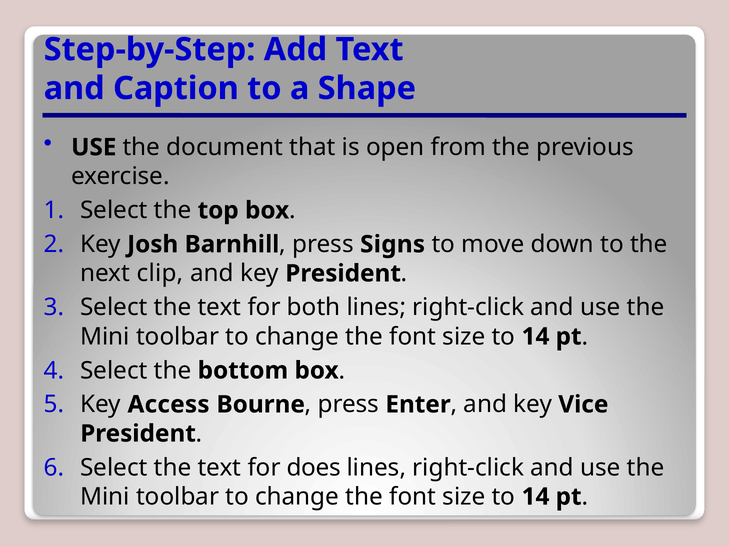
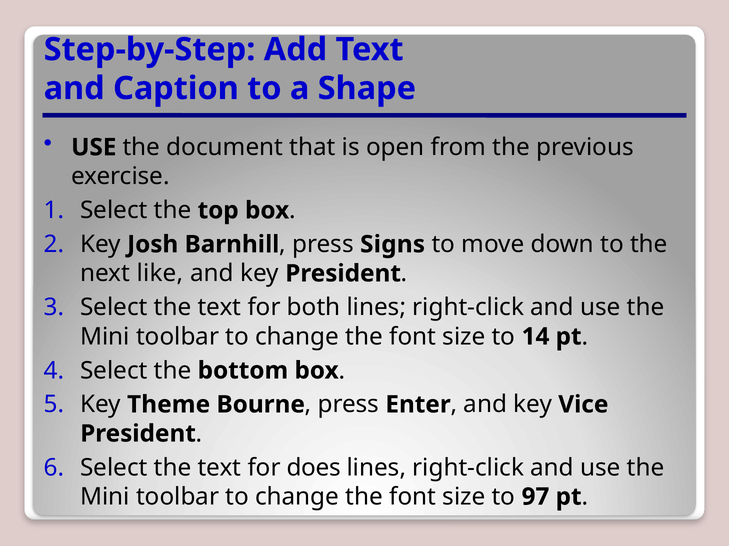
clip: clip -> like (160, 274)
Access: Access -> Theme (169, 405)
14: 14 -> 97 (536, 497)
